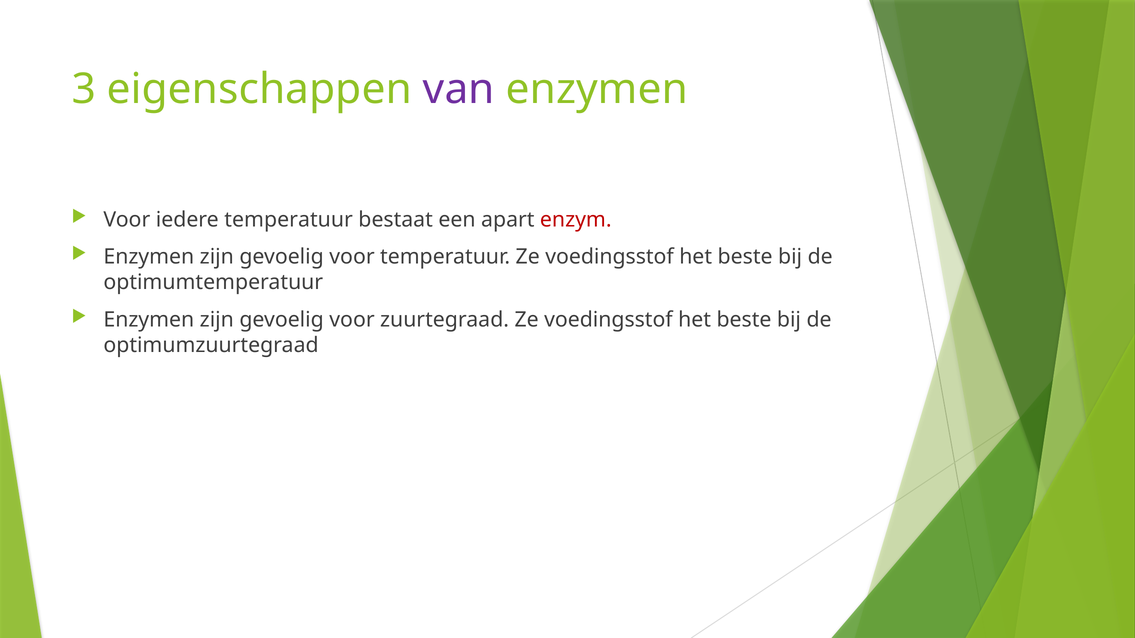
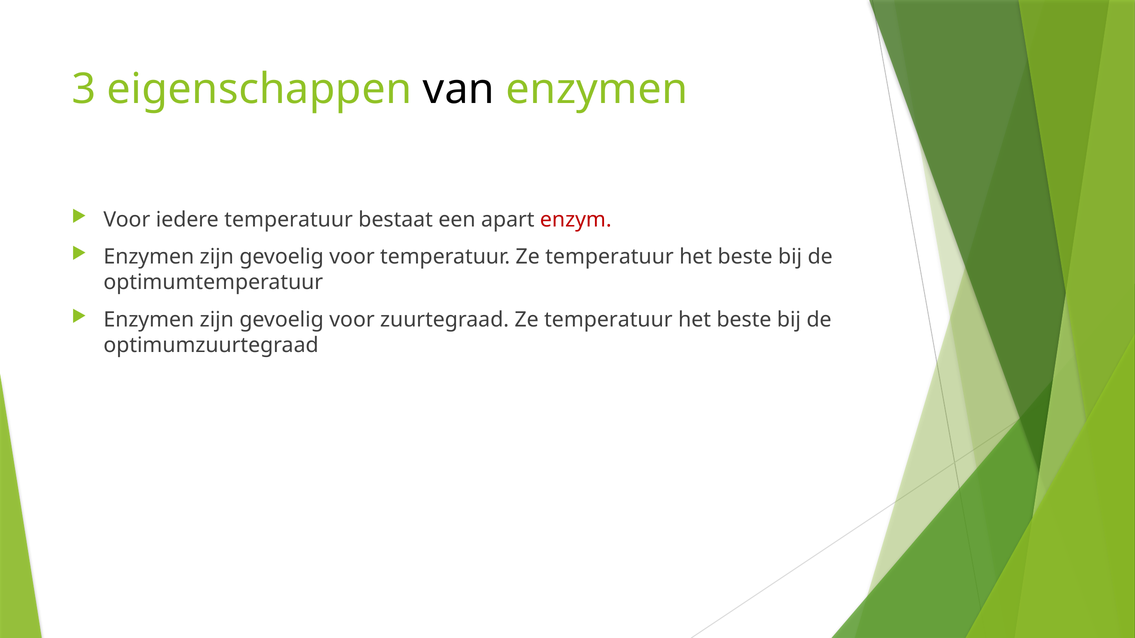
van colour: purple -> black (459, 90)
temperatuur Ze voedingsstof: voedingsstof -> temperatuur (609, 257)
zuurtegraad Ze voedingsstof: voedingsstof -> temperatuur (608, 320)
